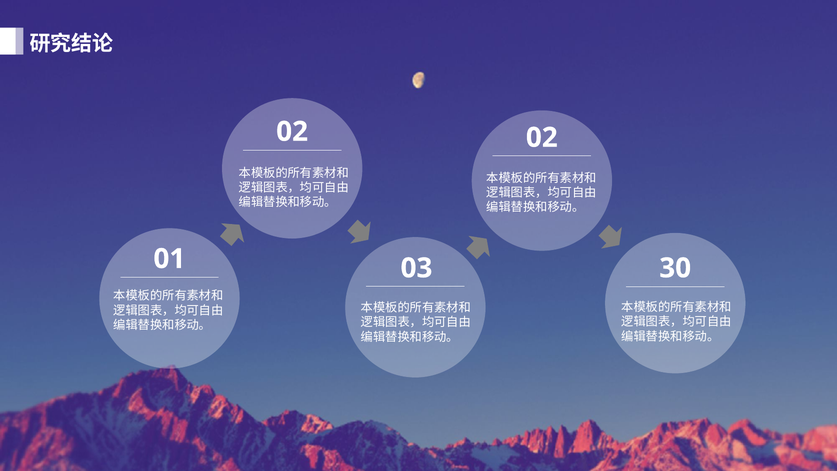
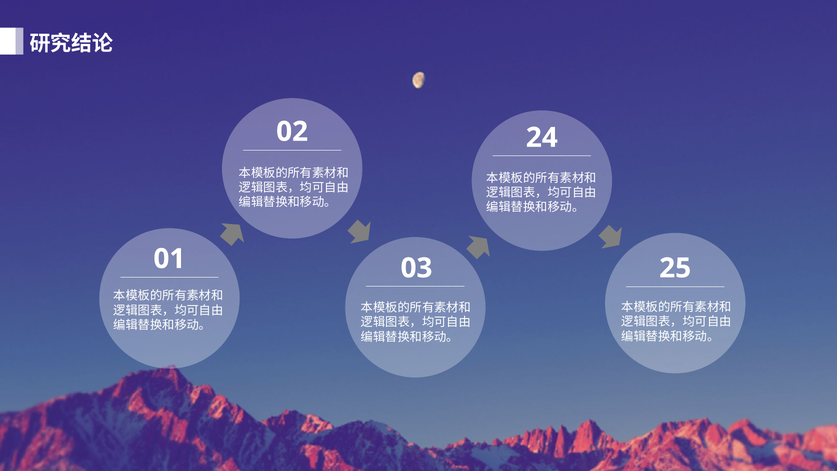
02 02: 02 -> 24 (542, 138)
30: 30 -> 25 (675, 268)
